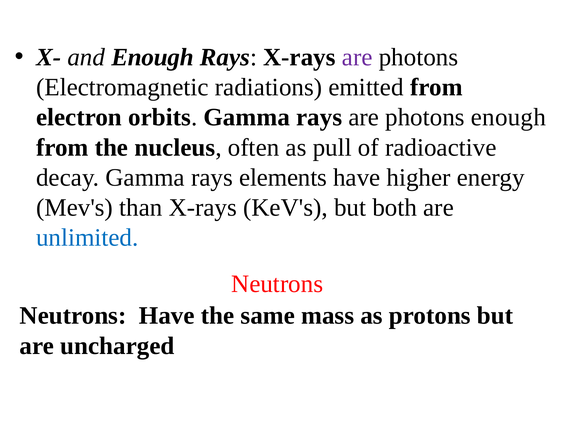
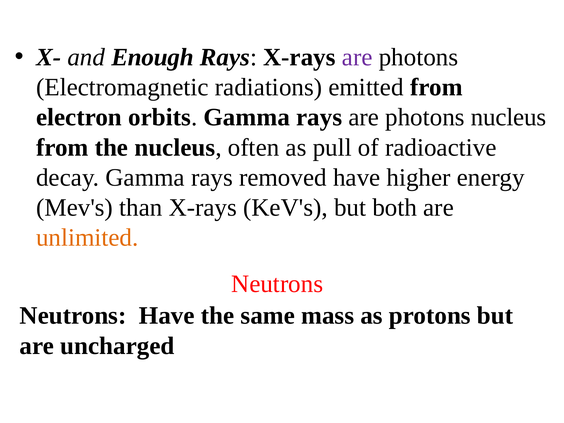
photons enough: enough -> nucleus (509, 117)
elements: elements -> removed (283, 178)
unlimited colour: blue -> orange (87, 238)
